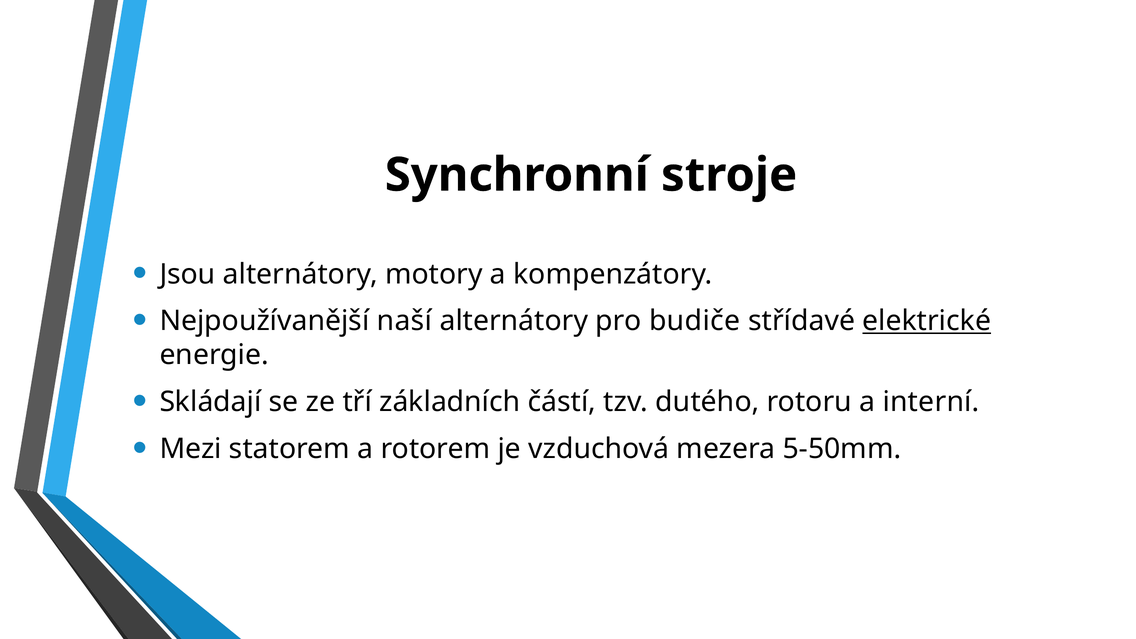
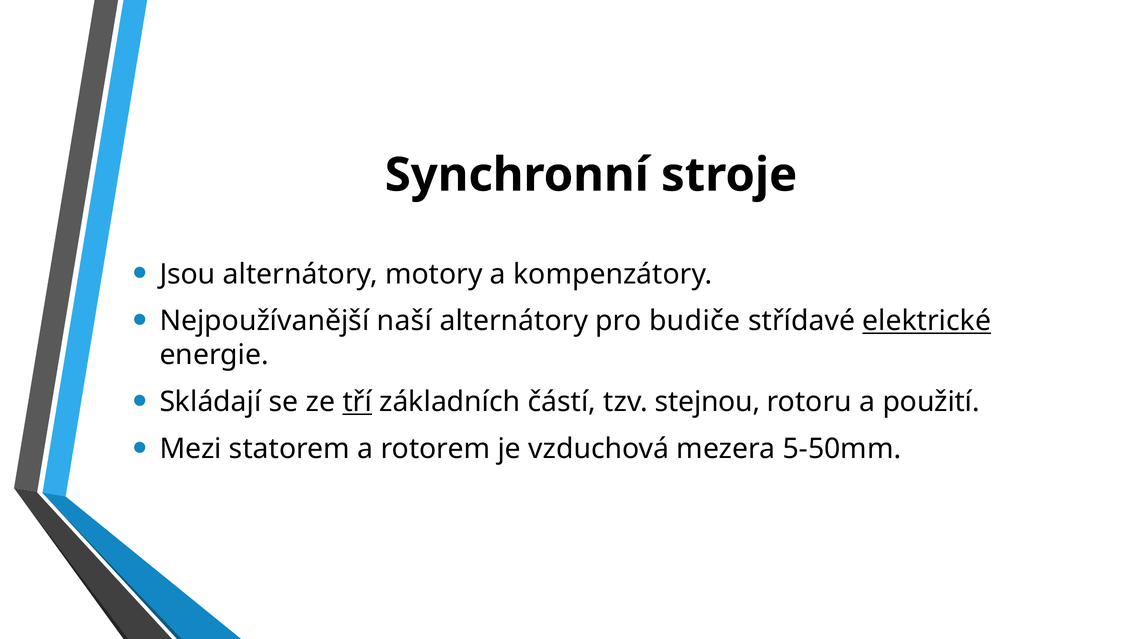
tří underline: none -> present (357, 402)
dutého: dutého -> stejnou (708, 402)
interní: interní -> použití (931, 402)
